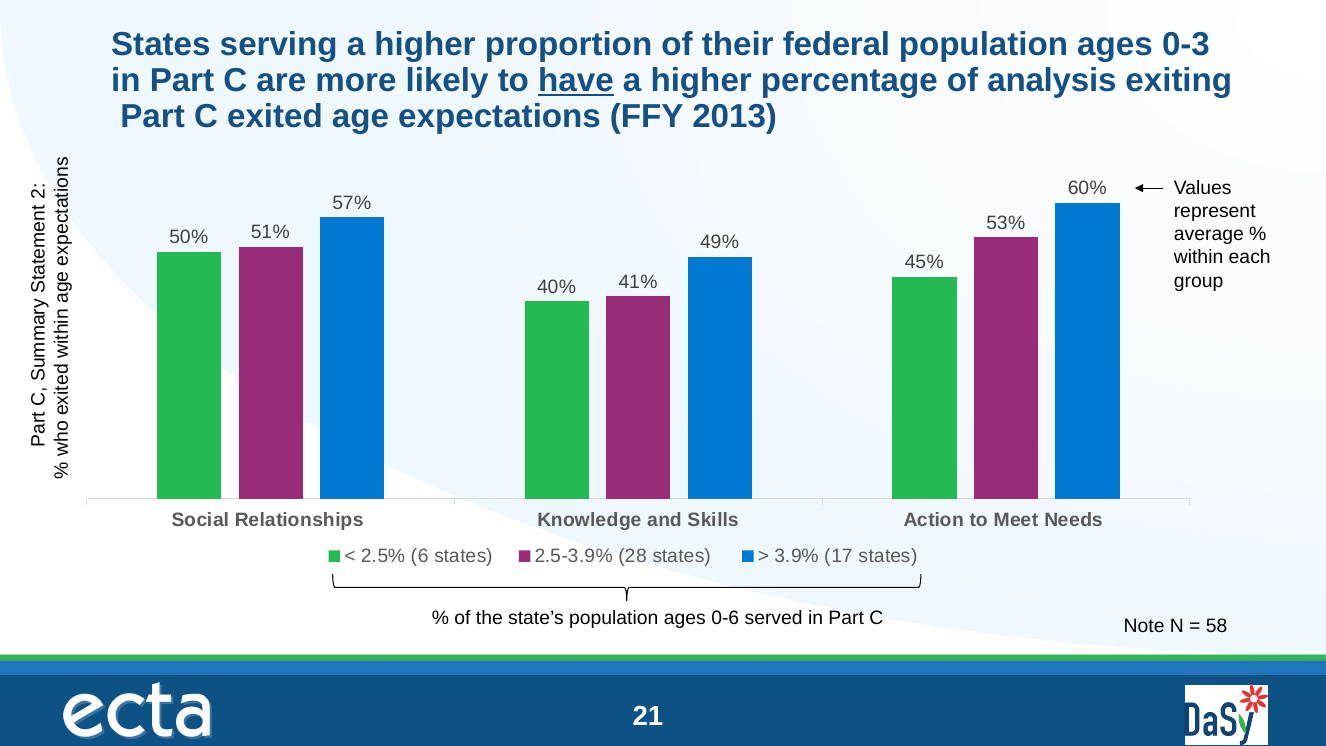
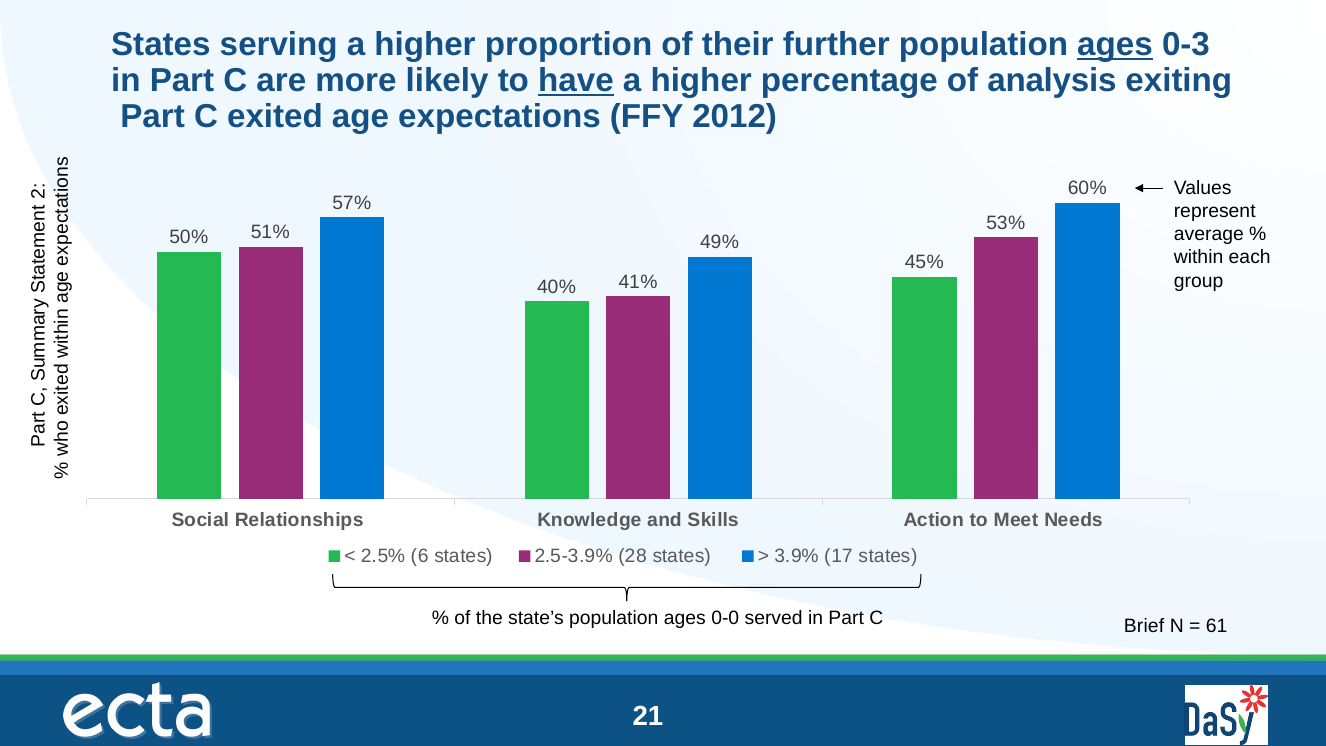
federal: federal -> further (836, 45)
ages underline: none -> present (1115, 45)
2013: 2013 -> 2012 (735, 116)
0-6: 0-6 -> 0-0 (725, 619)
Note: Note -> Brief (1144, 626)
58: 58 -> 61 (1217, 626)
